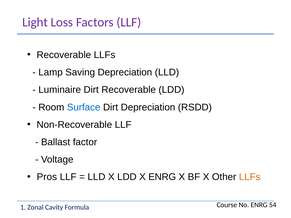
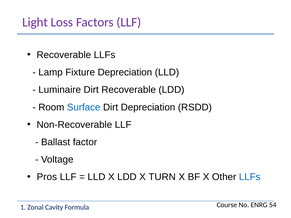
Saving: Saving -> Fixture (80, 72)
X ENRG: ENRG -> TURN (162, 177)
LLFs colour: orange -> blue (250, 177)
